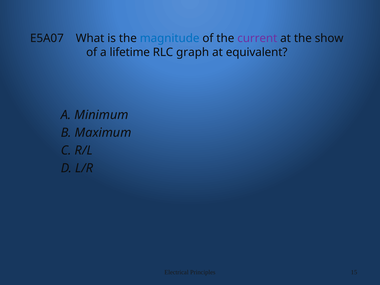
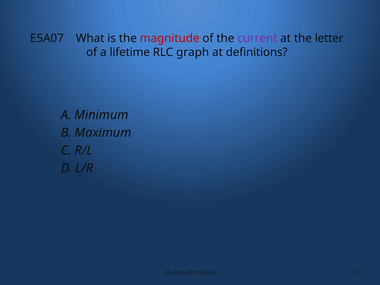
magnitude colour: blue -> red (170, 38)
show: show -> letter (329, 38)
equivalent: equivalent -> definitions (257, 52)
